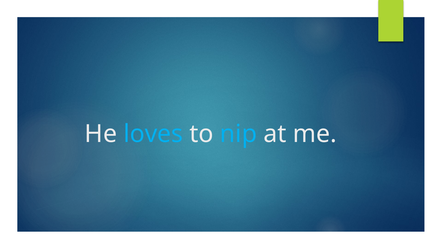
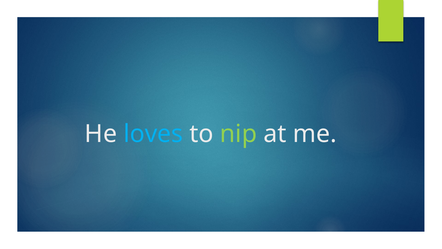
nip colour: light blue -> light green (238, 134)
